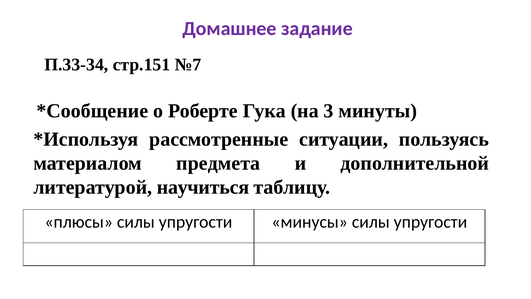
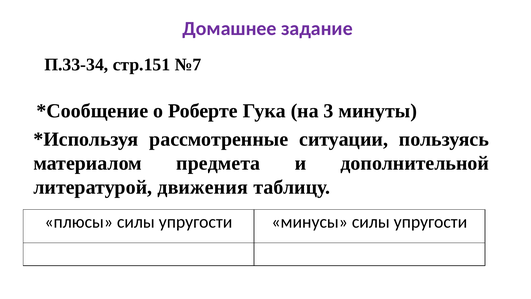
научиться: научиться -> движения (203, 187)
